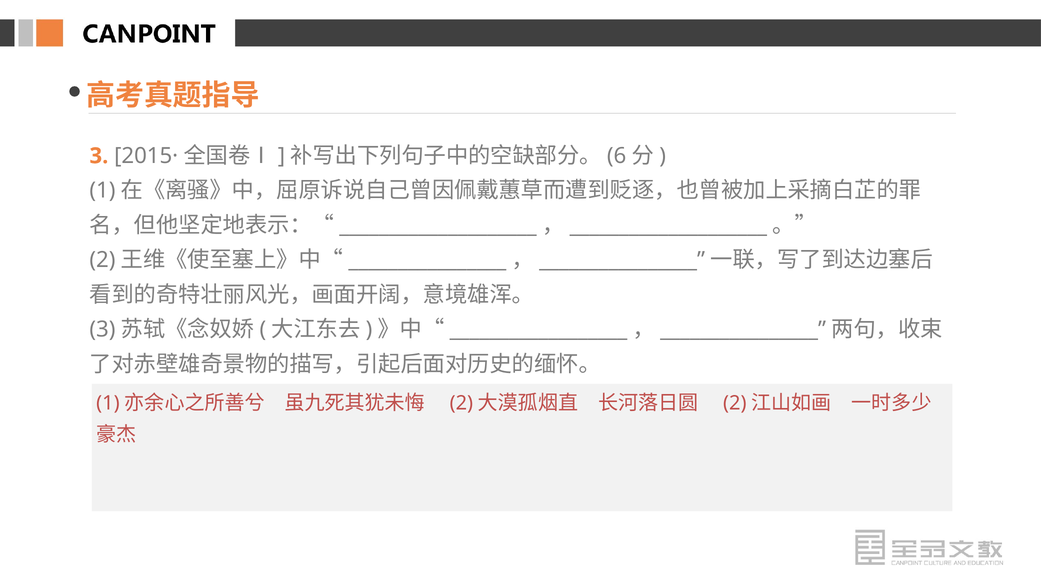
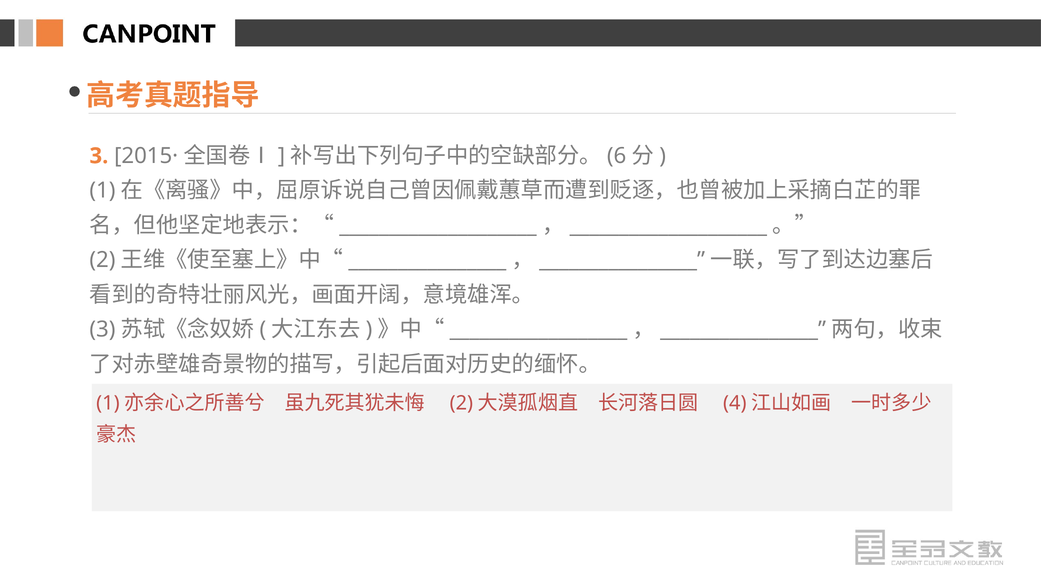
2: 2 -> 4 (735, 403)
